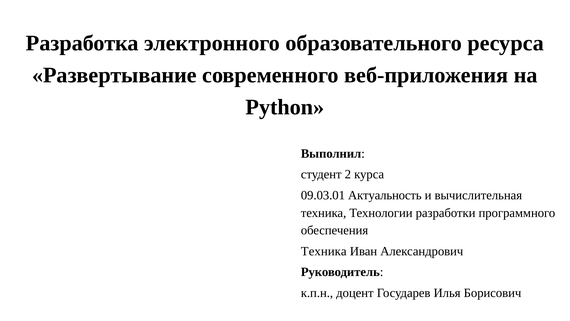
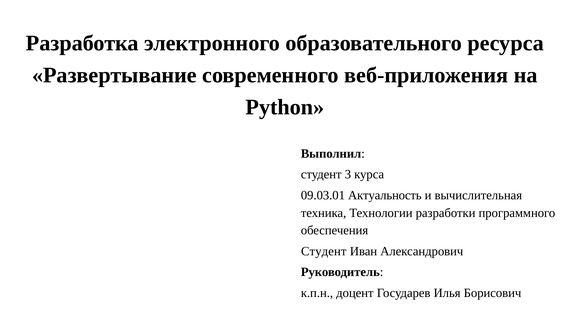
2: 2 -> 3 (348, 174)
Техника: Техника -> Студент (324, 251)
